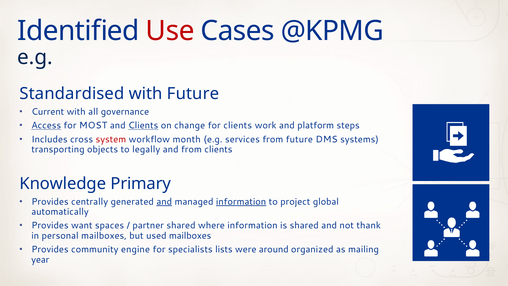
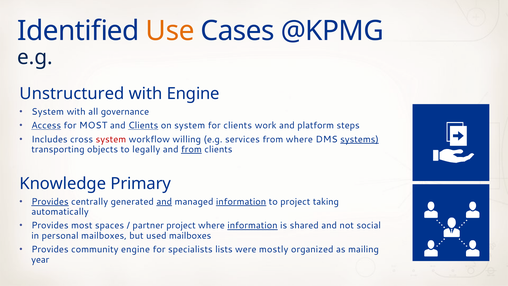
Use colour: red -> orange (170, 31)
Standardised: Standardised -> Unstructured (72, 94)
with Future: Future -> Engine (193, 94)
Current: Current -> System (48, 111)
on change: change -> system (190, 125)
month: month -> willing (187, 139)
from future: future -> where (299, 139)
systems underline: none -> present (359, 139)
from underline: none -> present (191, 149)
Provides underline: none -> present (50, 201)
global: global -> taking (326, 201)
Provides want: want -> most (82, 225)
partner shared: shared -> project (181, 225)
information underline: none -> present (253, 225)
thank: thank -> social (369, 225)
around: around -> mostly (274, 249)
